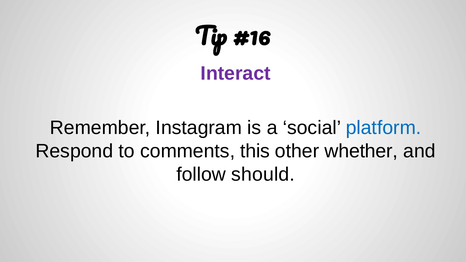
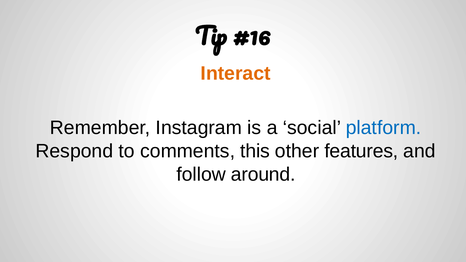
Interact colour: purple -> orange (236, 74)
whether: whether -> features (361, 151)
should: should -> around (263, 175)
